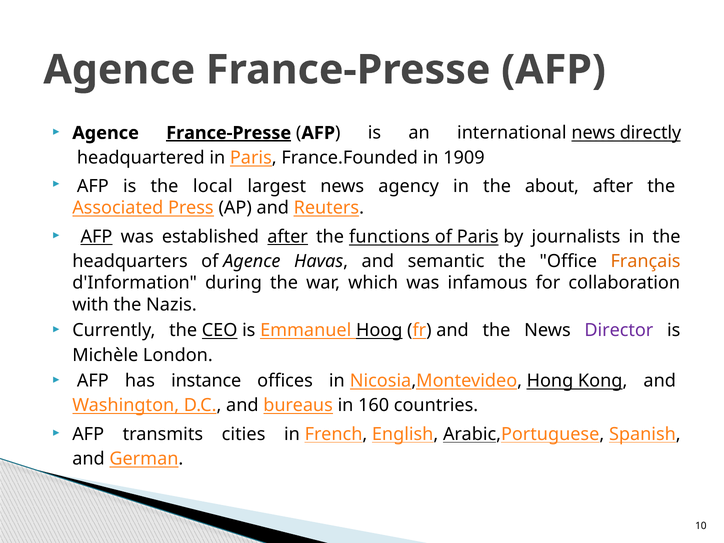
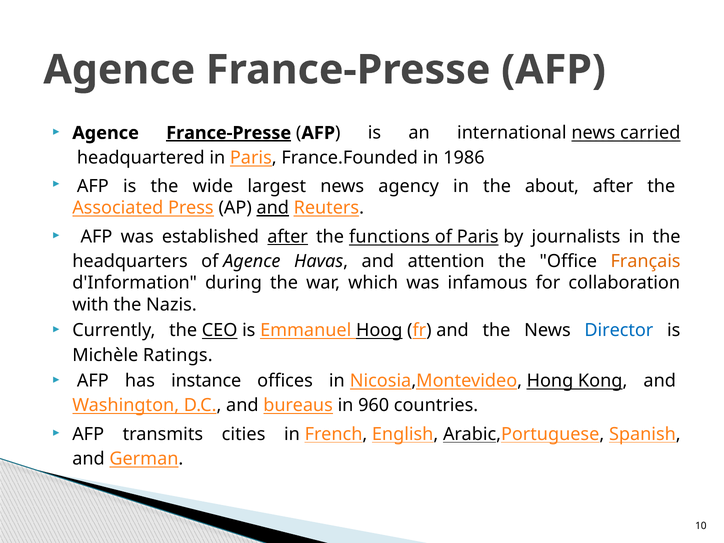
directly: directly -> carried (650, 133)
1909: 1909 -> 1986 (464, 158)
local: local -> wide (213, 186)
and underline: none -> present (273, 208)
AFP underline: present -> none (96, 237)
semantic: semantic -> attention (446, 261)
Director colour: purple -> blue (619, 330)
London: London -> Ratings (178, 355)
160: 160 -> 960 (374, 405)
